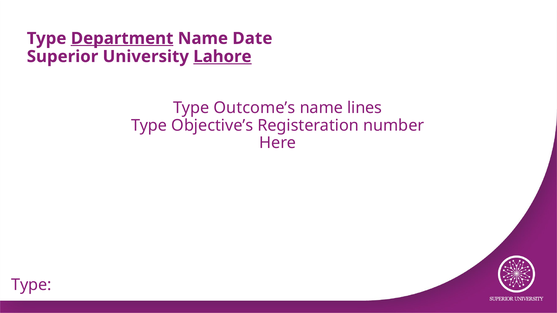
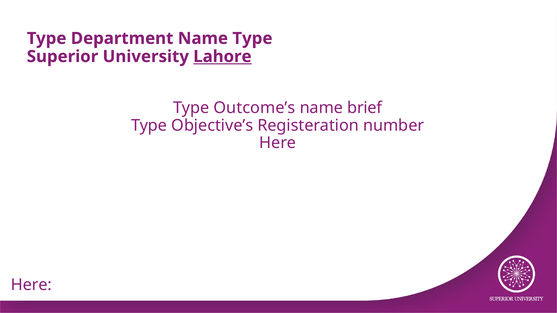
Department underline: present -> none (122, 38)
Name Date: Date -> Type (252, 38)
lines: lines -> brief (365, 108)
Type: Type -> Here (31, 285)
